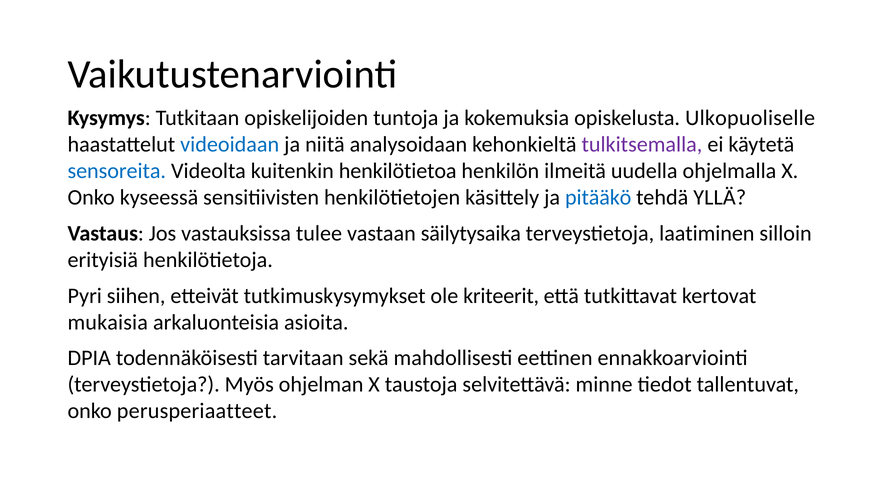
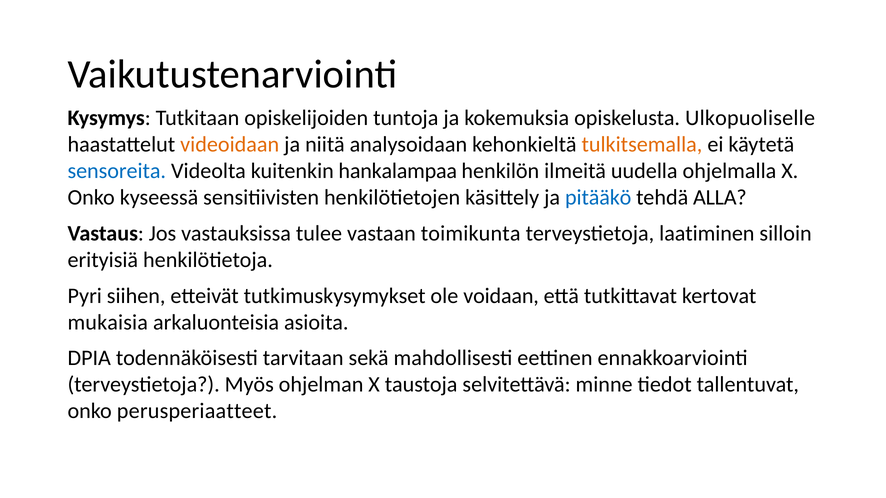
videoidaan colour: blue -> orange (230, 145)
tulkitsemalla colour: purple -> orange (642, 145)
henkilötietoa: henkilötietoa -> hankalampaa (398, 171)
YLLÄ: YLLÄ -> ALLA (720, 198)
säilytysaika: säilytysaika -> toimikunta (471, 234)
kriteerit: kriteerit -> voidaan (501, 296)
